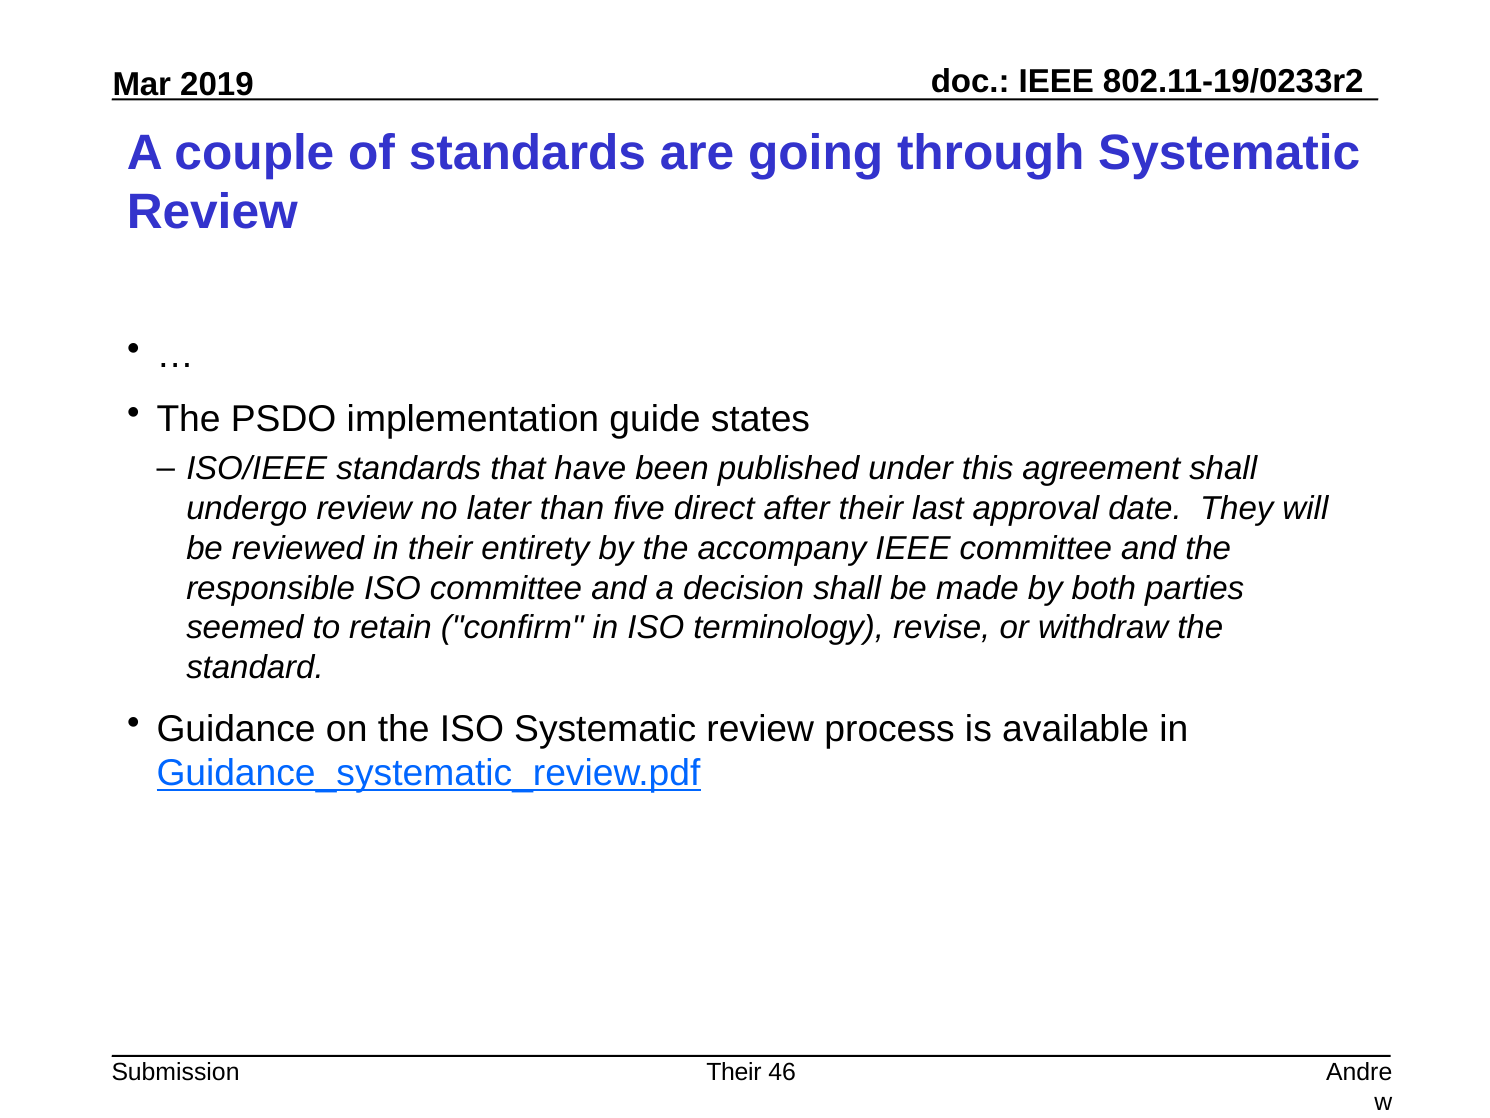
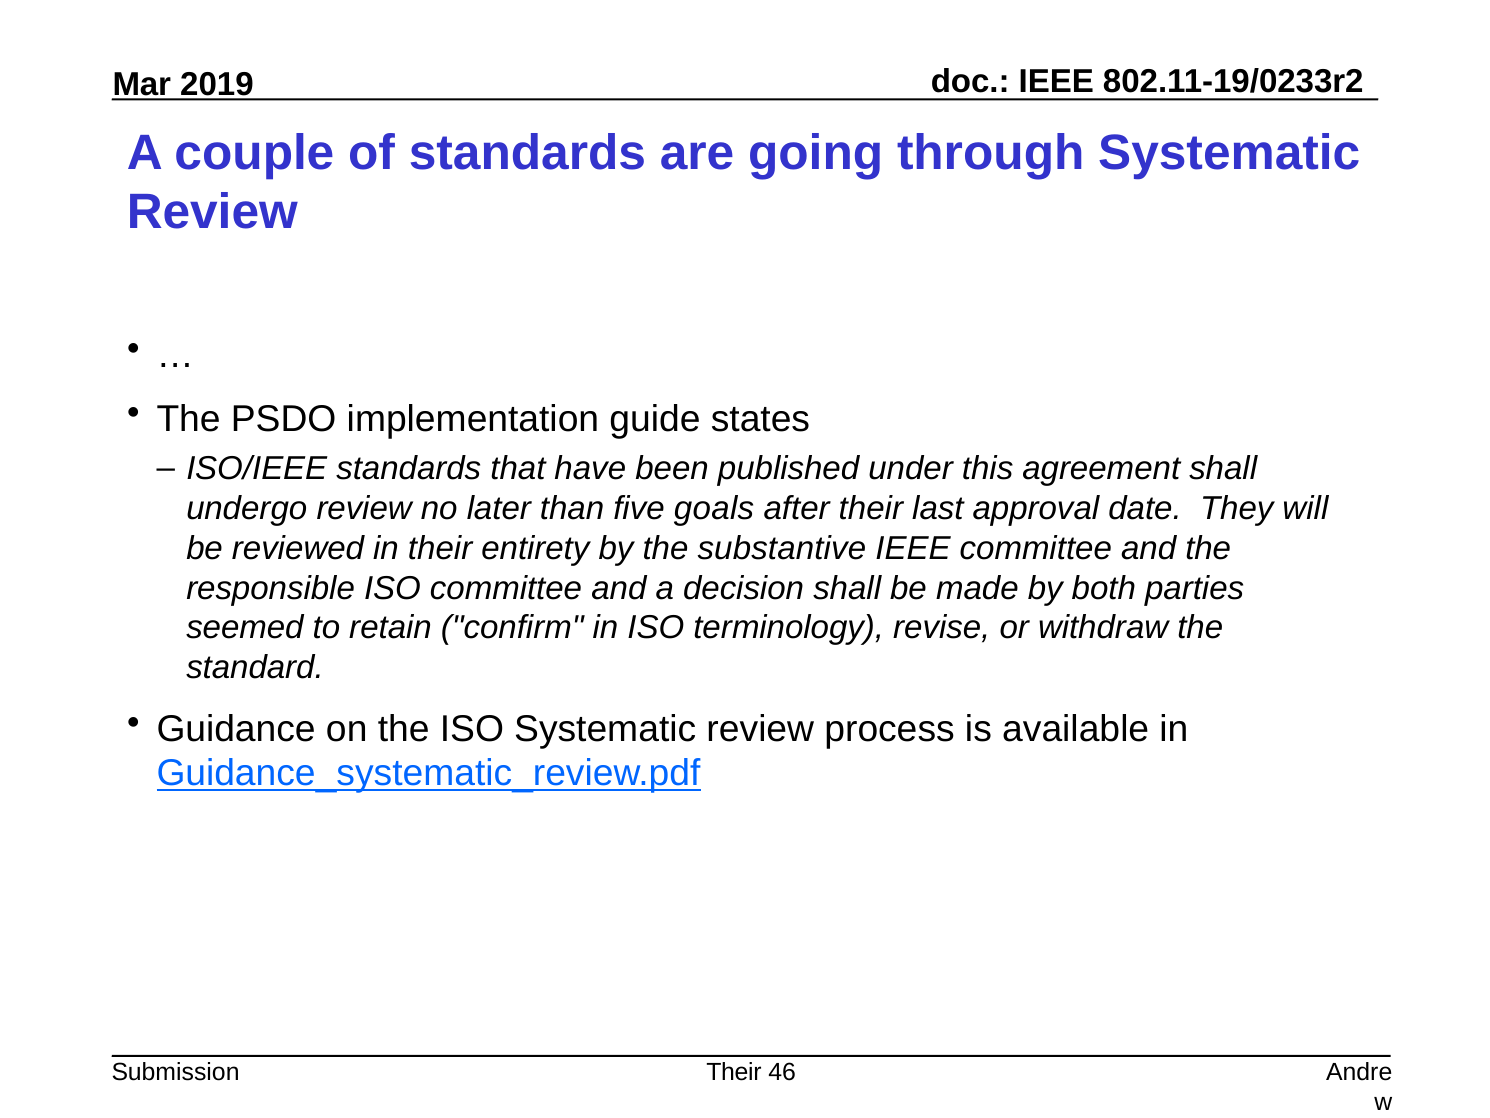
direct: direct -> goals (714, 509)
accompany: accompany -> substantive (782, 548)
